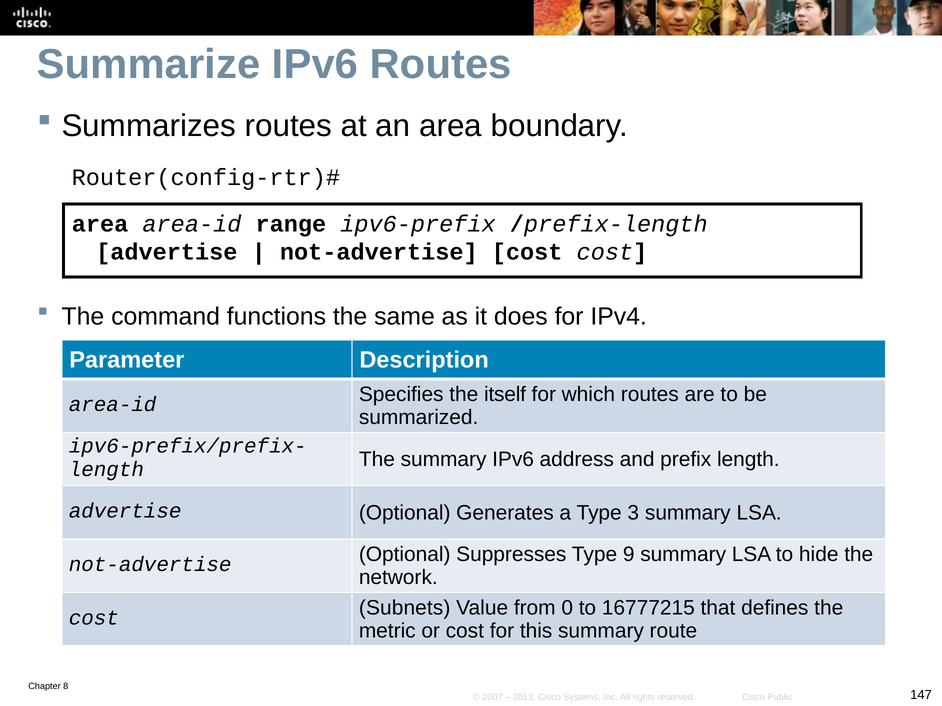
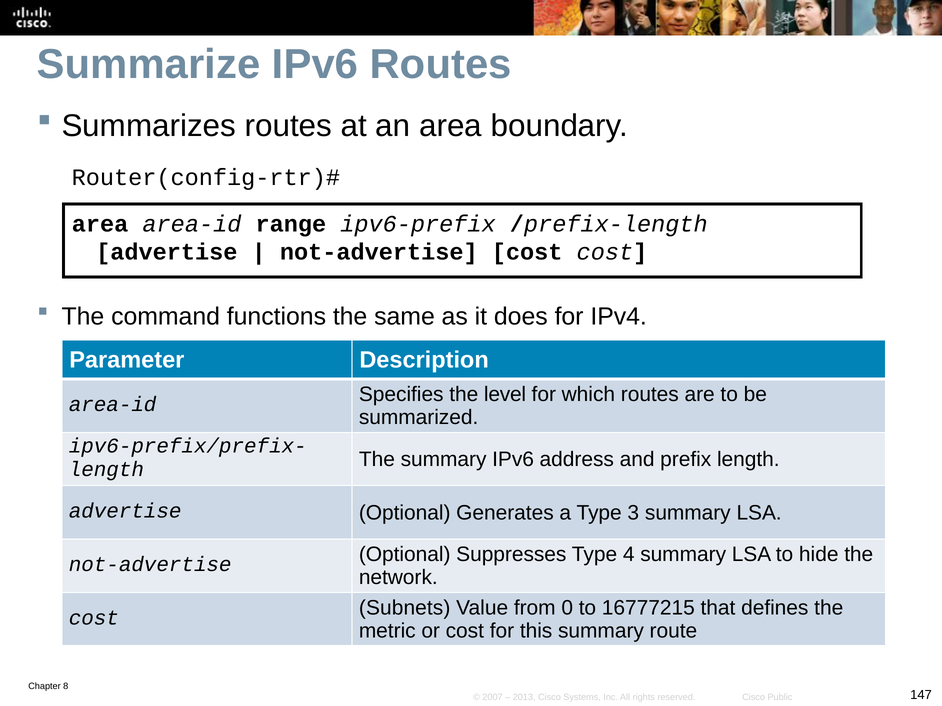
itself: itself -> level (505, 395)
9: 9 -> 4 (629, 555)
